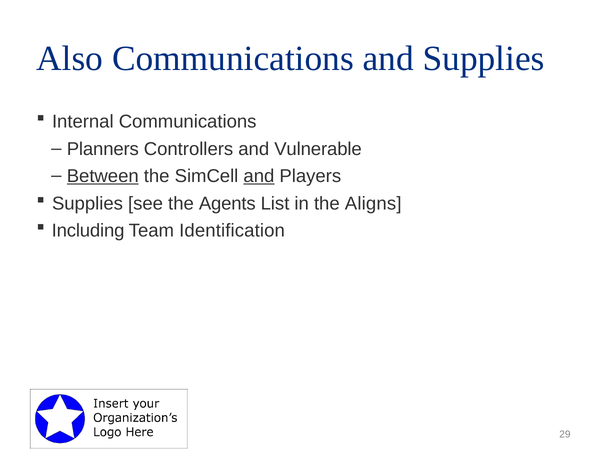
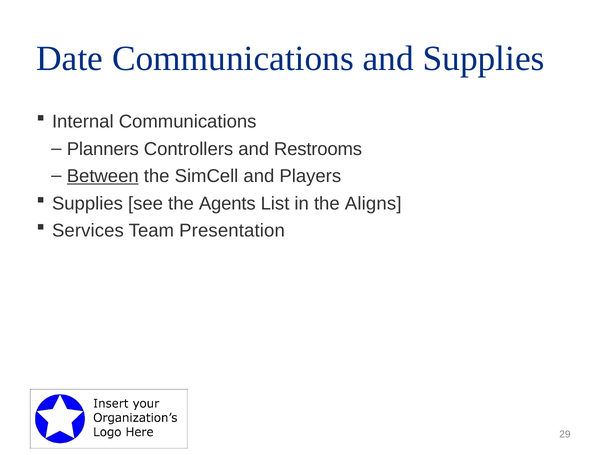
Also: Also -> Date (70, 59)
Vulnerable: Vulnerable -> Restrooms (318, 149)
and underline: present -> none (259, 176)
Including: Including -> Services (88, 231)
Identification: Identification -> Presentation (232, 231)
